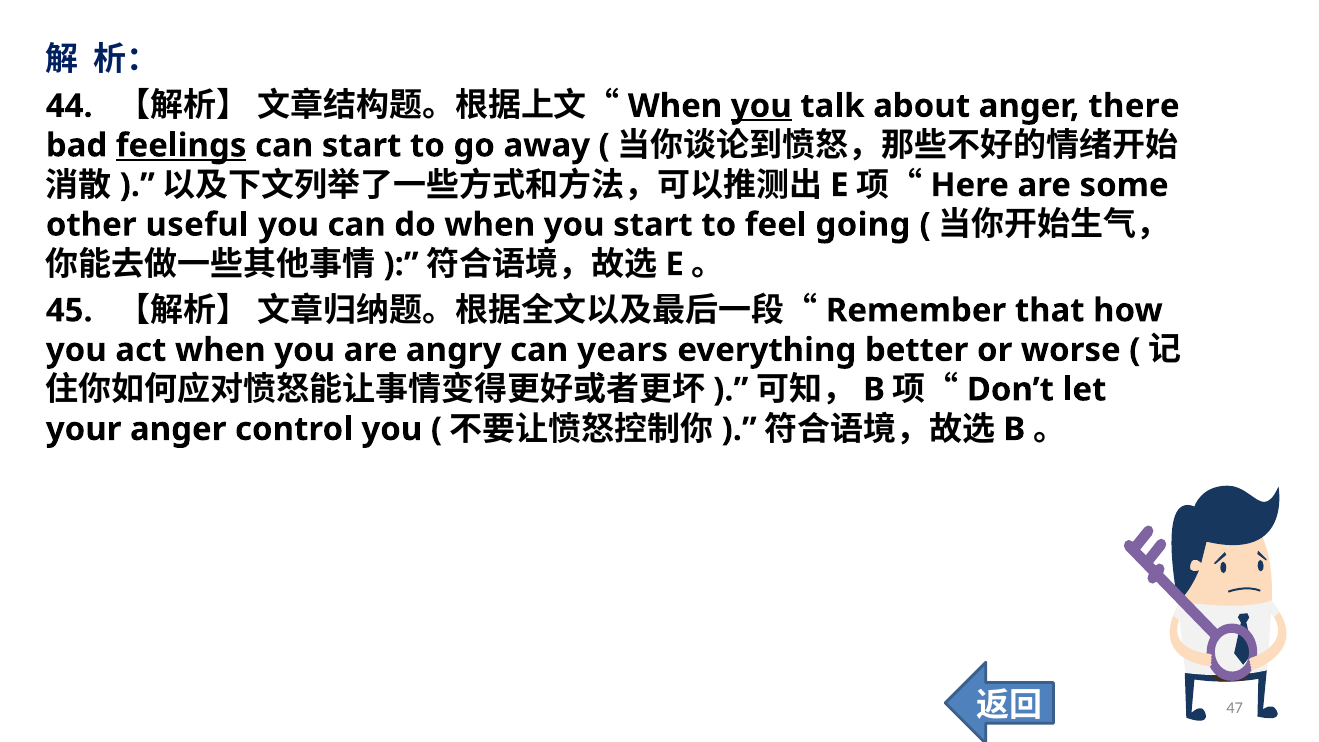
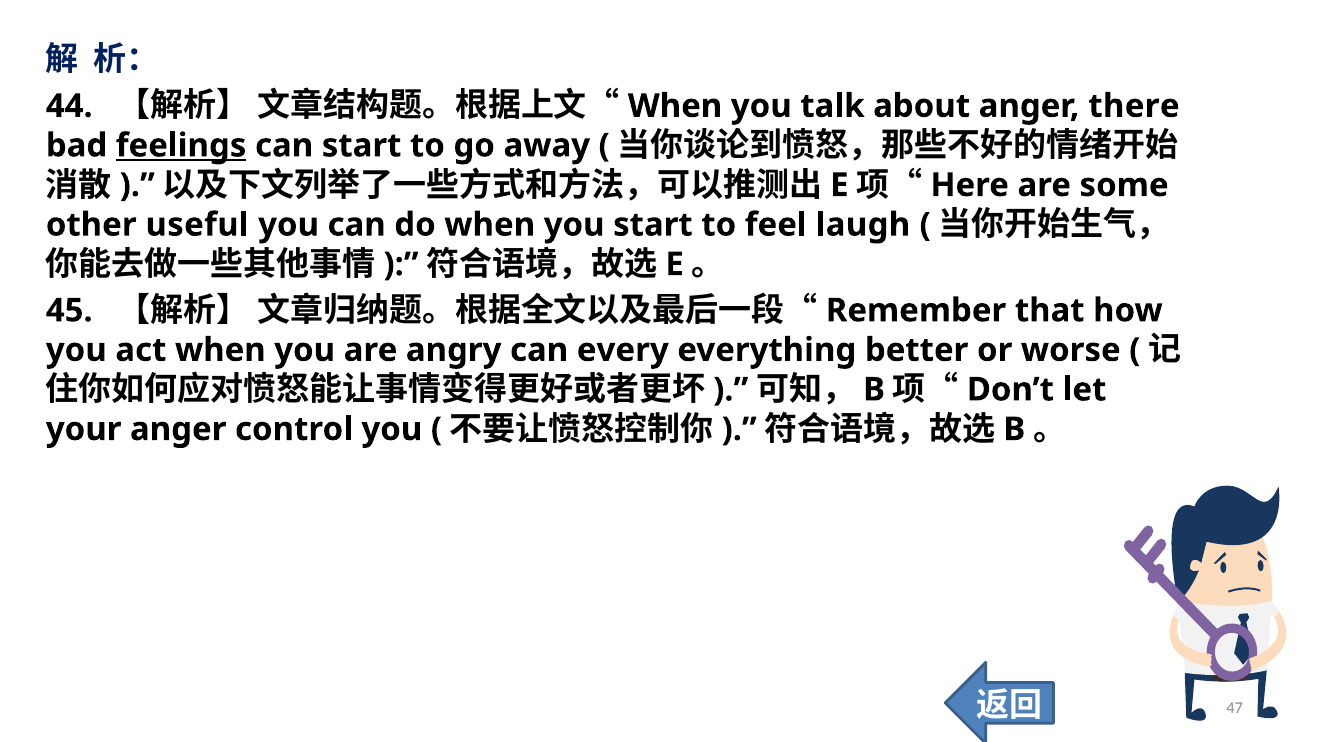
you underline: present -> none (761, 106)
going: going -> laugh (863, 225)
years: years -> every (623, 350)
